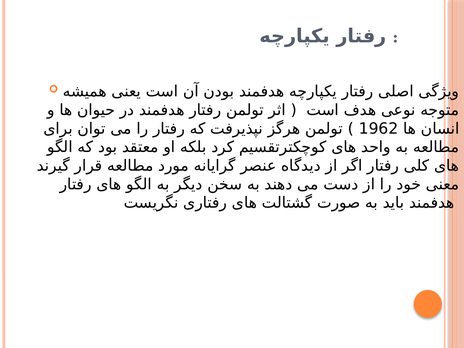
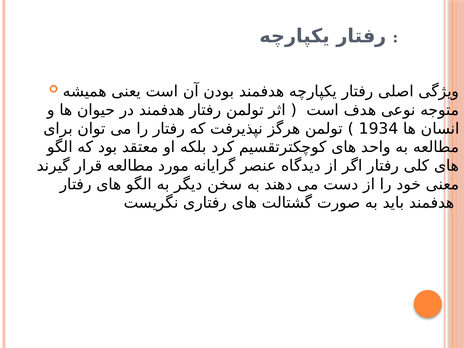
1962: 1962 -> 1934 (379, 129)
